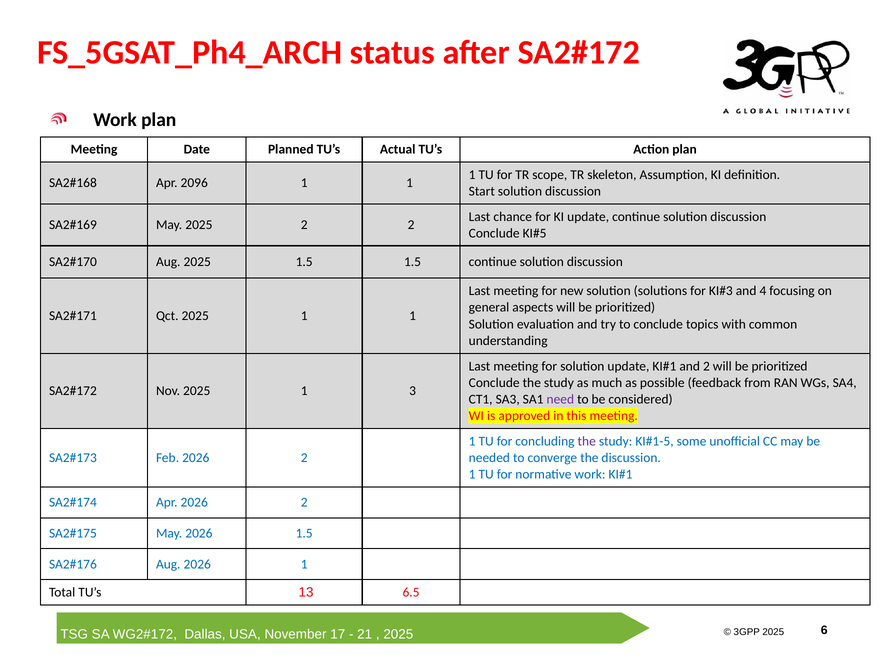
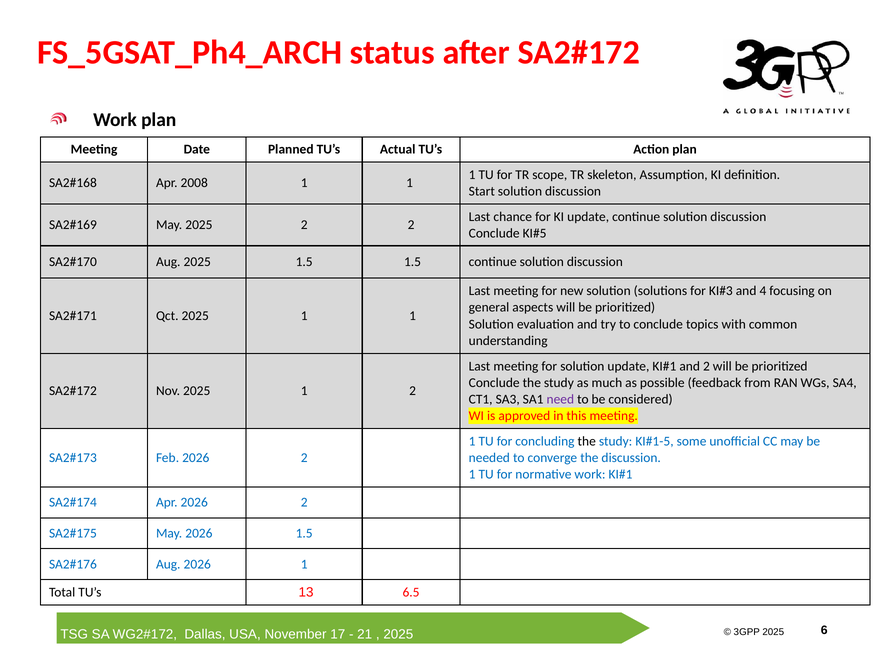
2096: 2096 -> 2008 (194, 183)
1 3: 3 -> 2 (413, 391)
the colour: purple -> black (587, 441)
